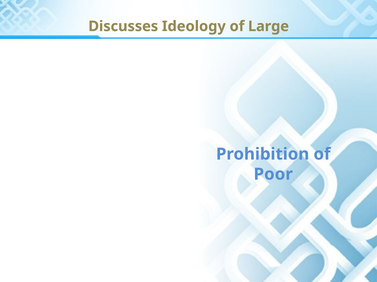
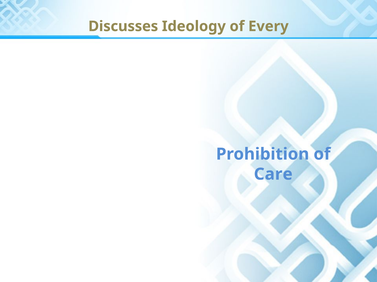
Large: Large -> Every (268, 26)
Poor: Poor -> Care (273, 175)
